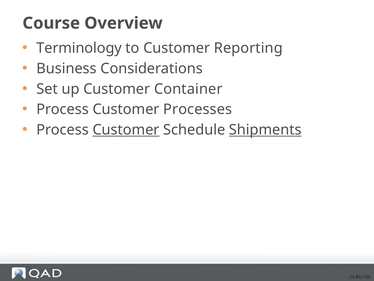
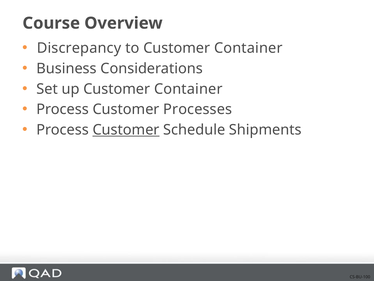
Terminology: Terminology -> Discrepancy (79, 48)
to Customer Reporting: Reporting -> Container (248, 48)
Shipments underline: present -> none (265, 130)
